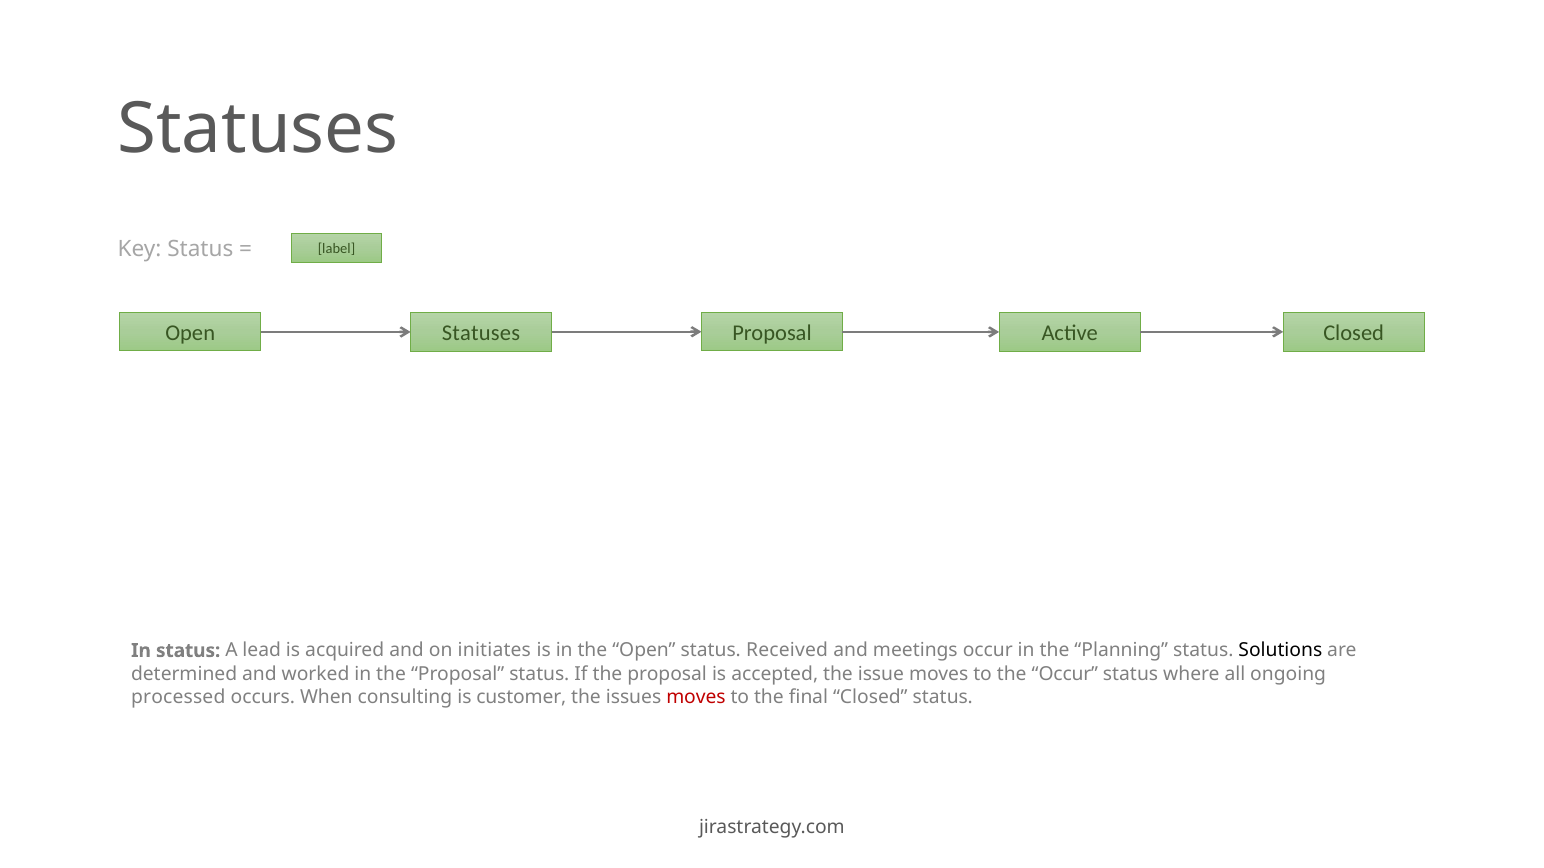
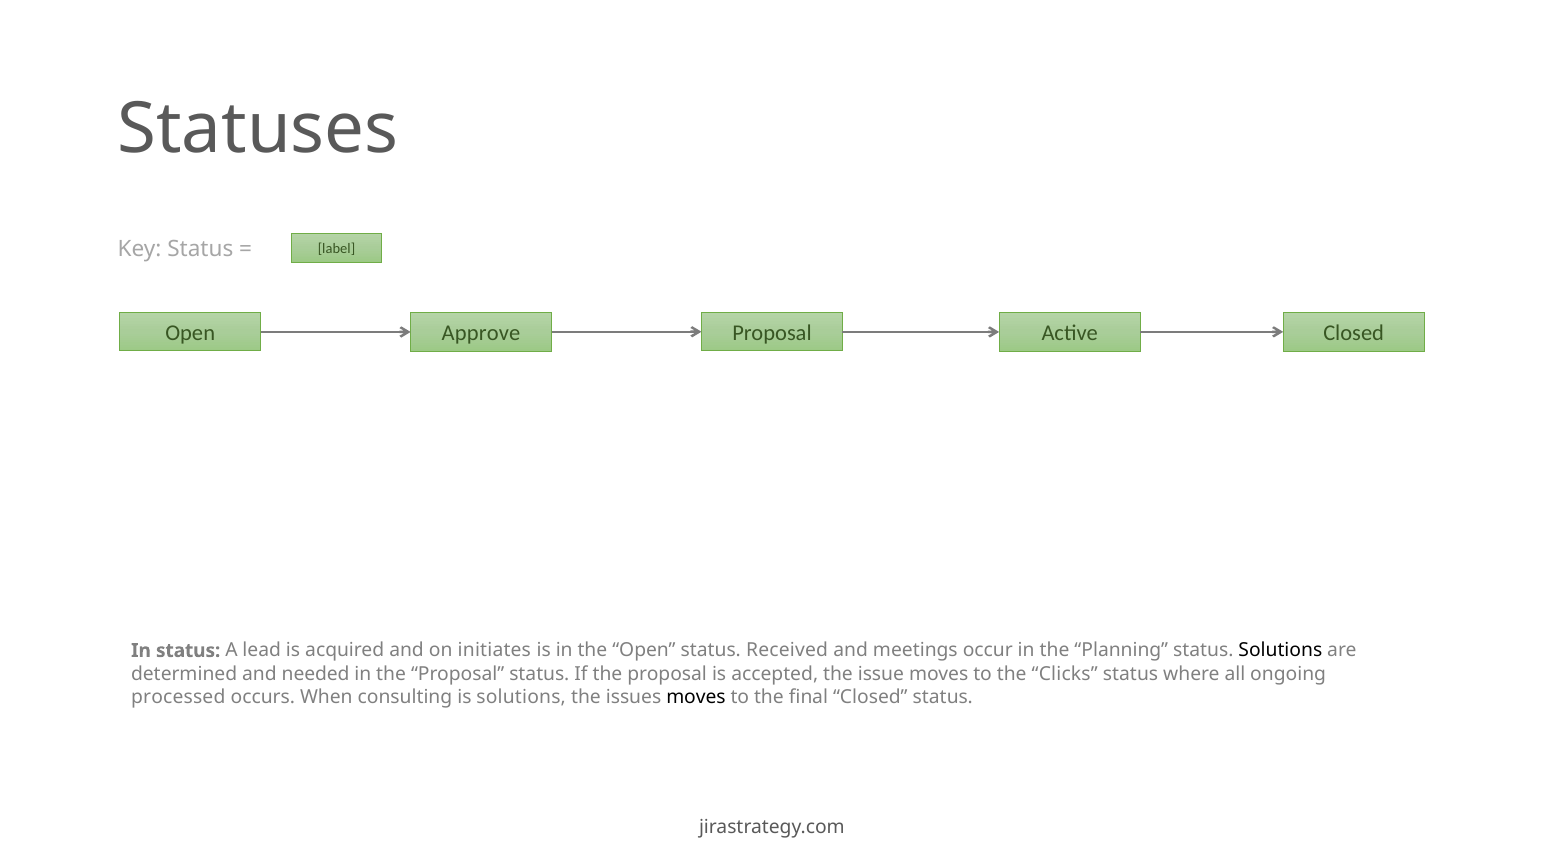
Statuses: Statuses -> Approve (481, 334)
worked: worked -> needed (316, 674)
the Occur: Occur -> Clicks (1065, 674)
is customer: customer -> solutions (521, 697)
moves colour: red -> black (696, 697)
